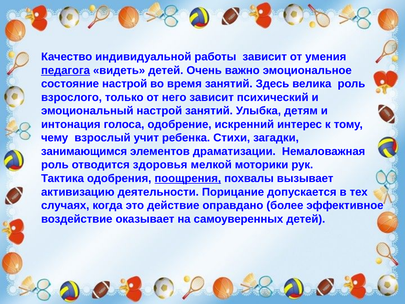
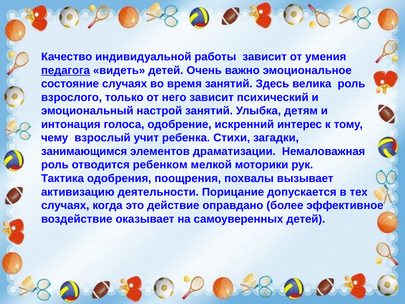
состояние настрой: настрой -> случаях (125, 84)
здоровья: здоровья -> ребенком (160, 165)
поощрения underline: present -> none (188, 178)
